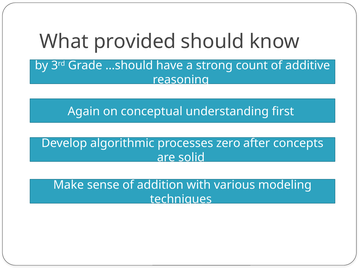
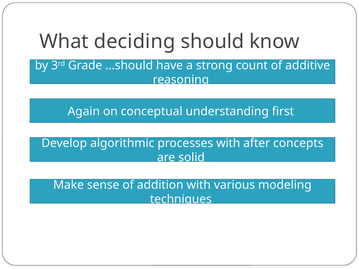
provided: provided -> deciding (135, 41)
processes zero: zero -> with (228, 143)
